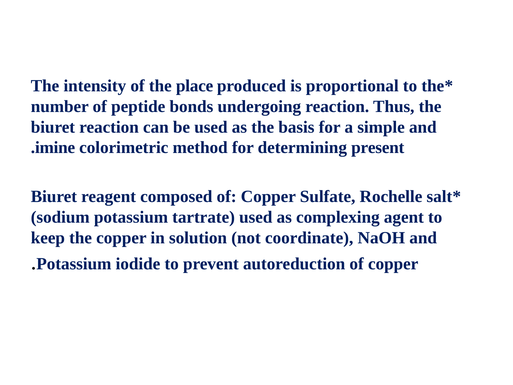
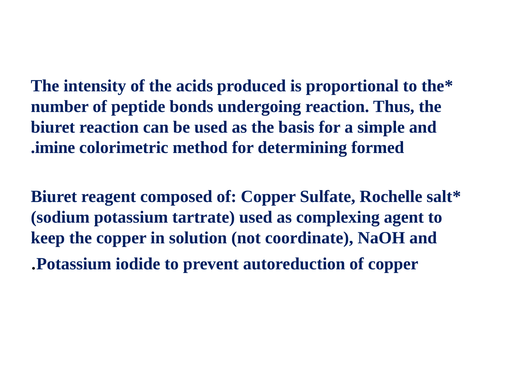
place: place -> acids (195, 86)
present: present -> formed (378, 148)
